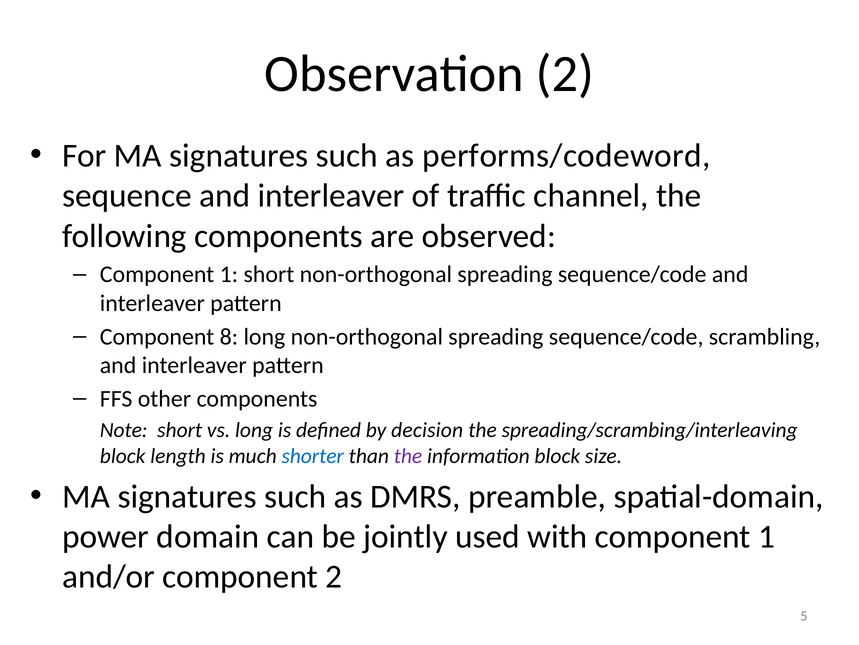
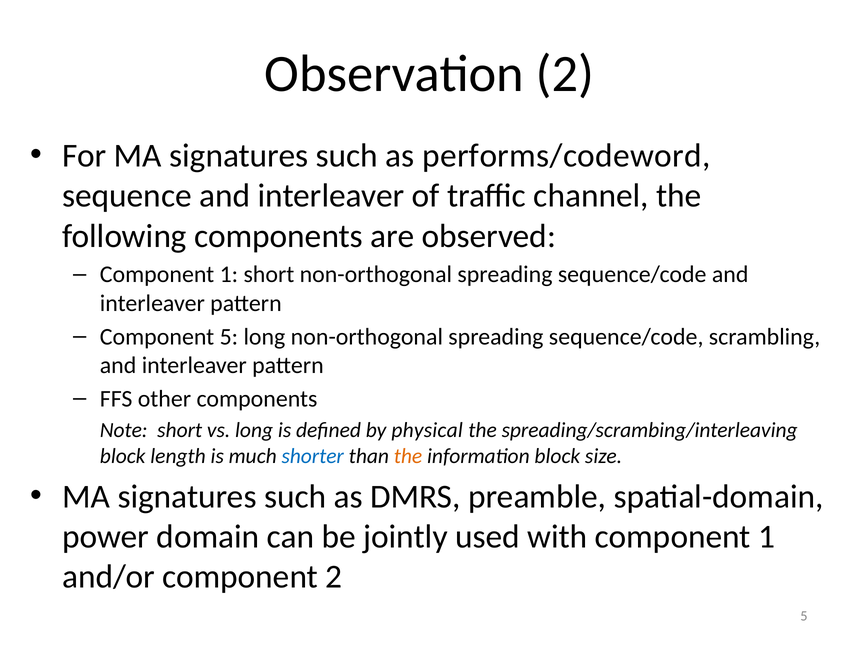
Component 8: 8 -> 5 (229, 336)
decision: decision -> physical (427, 430)
the colour: purple -> orange (408, 455)
